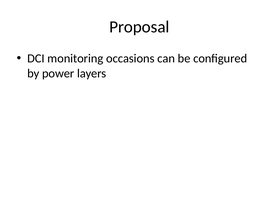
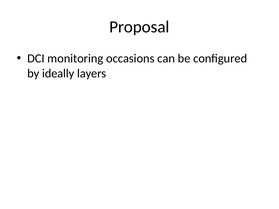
power: power -> ideally (58, 73)
